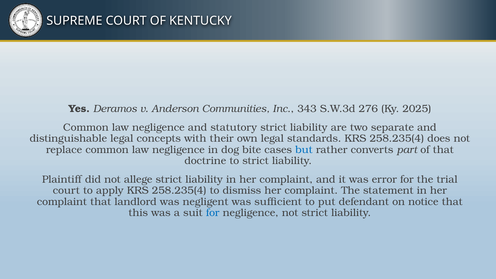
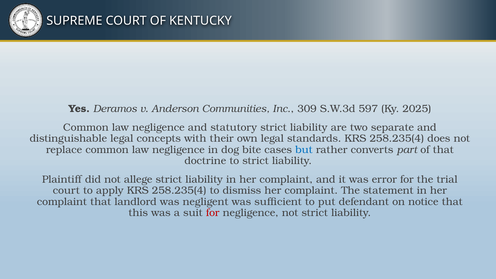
343: 343 -> 309 (307, 109)
276: 276 -> 597 (368, 109)
for colour: blue -> red (213, 213)
